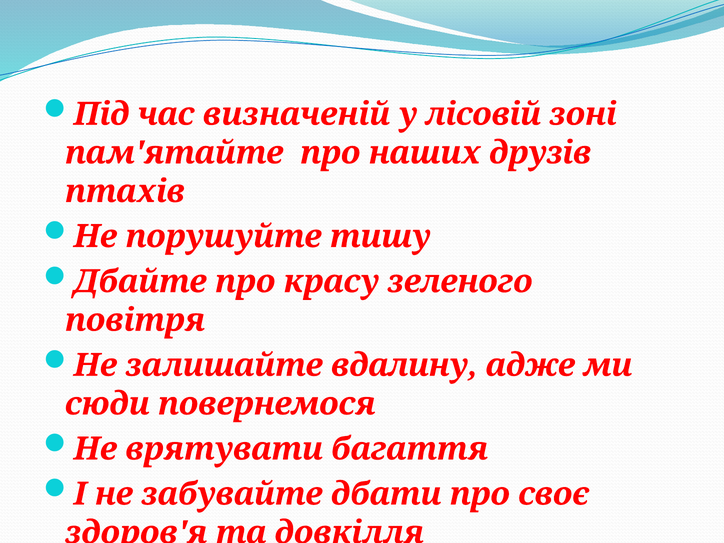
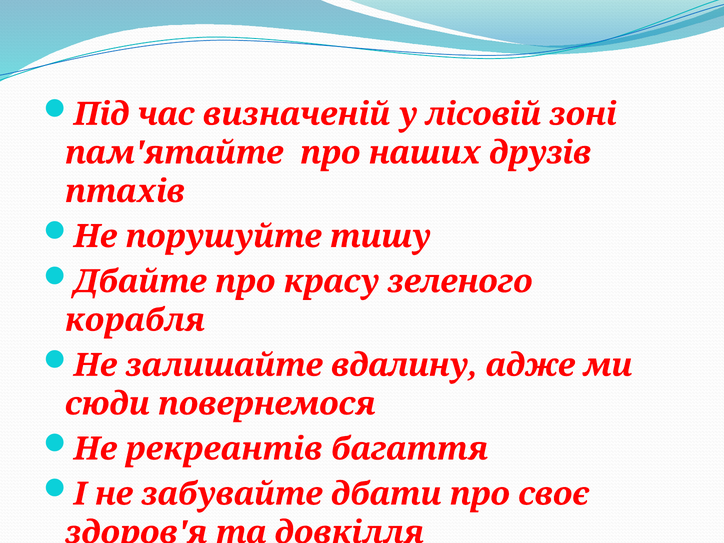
повітря: повітря -> корабля (135, 320)
врятувати: врятувати -> рекреантів (224, 449)
